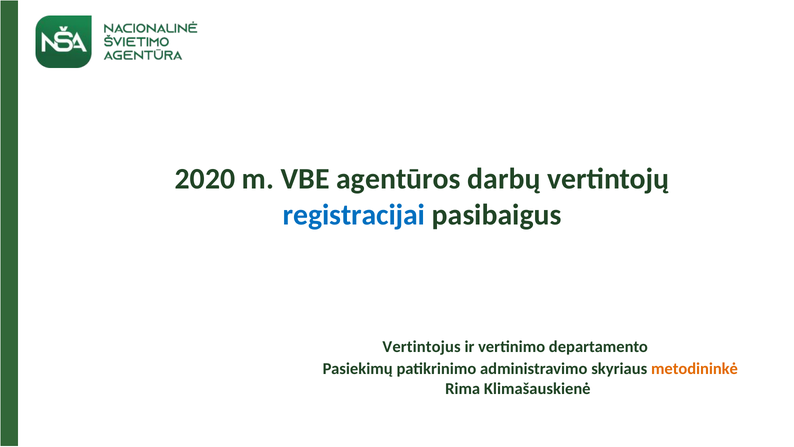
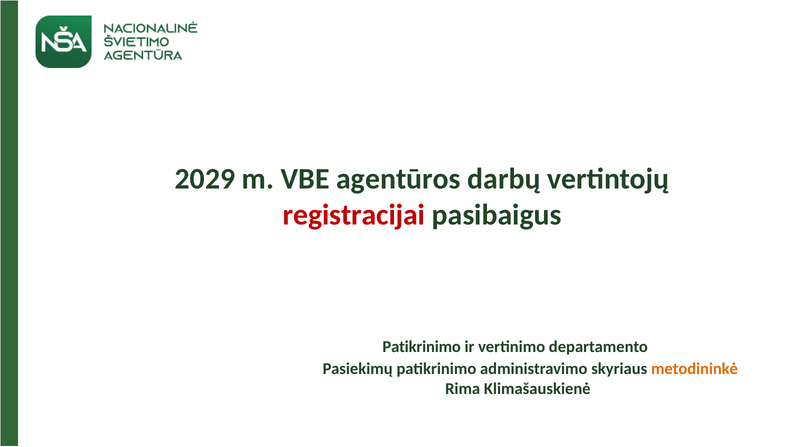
2020: 2020 -> 2029 (205, 179)
registracijai colour: blue -> red (354, 215)
Vertintojus: Vertintojus -> Patikrinimo (422, 347)
